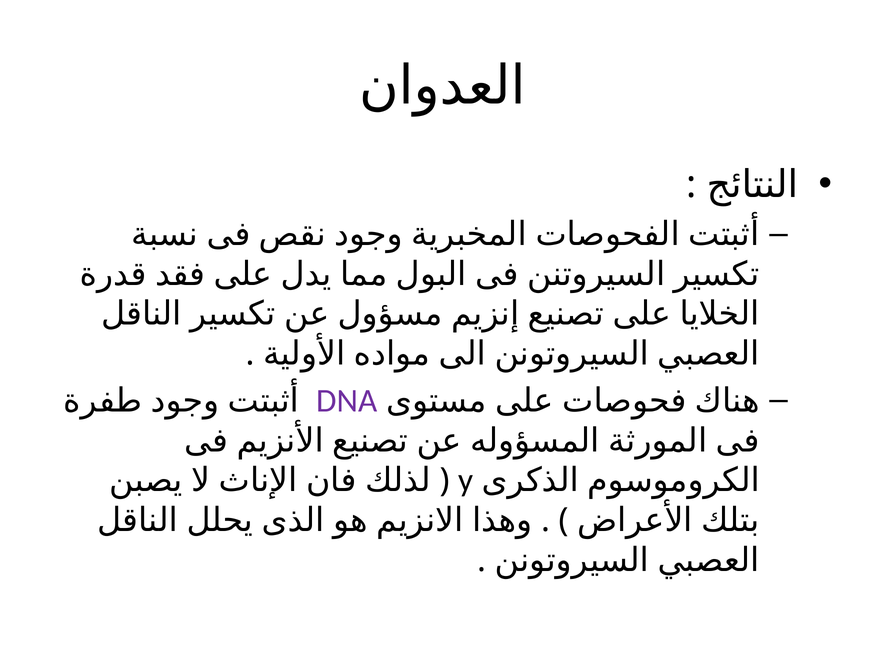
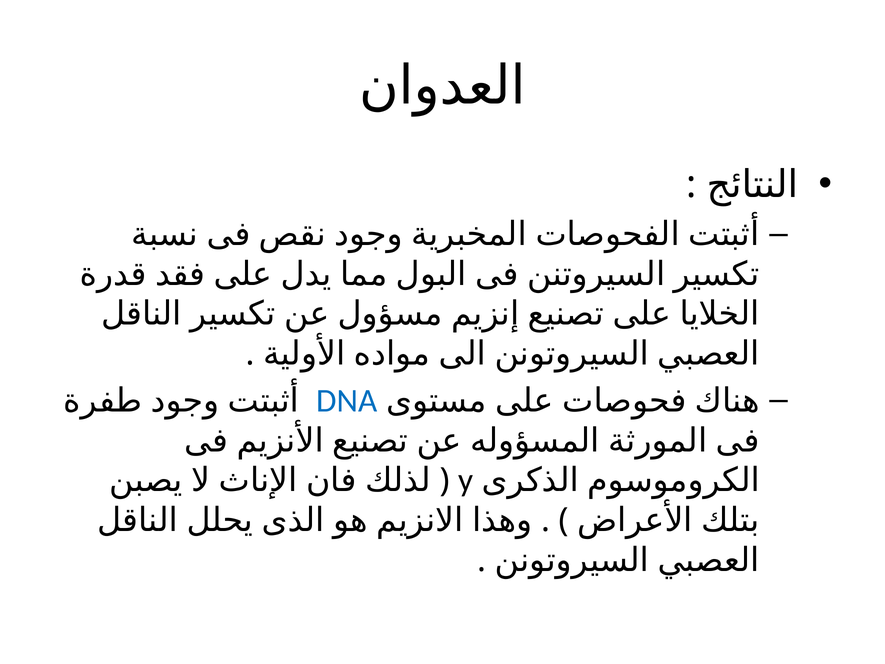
DNA colour: purple -> blue (347, 401)
